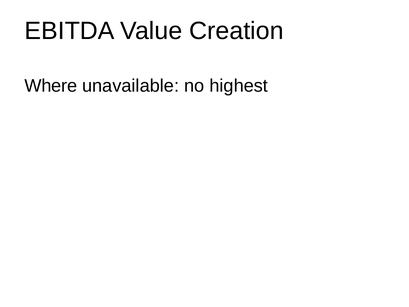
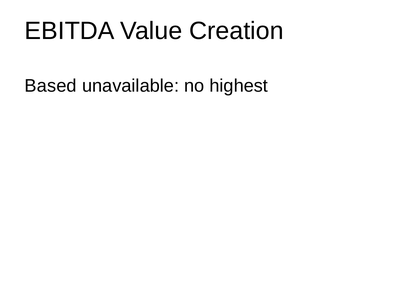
Where: Where -> Based (51, 86)
